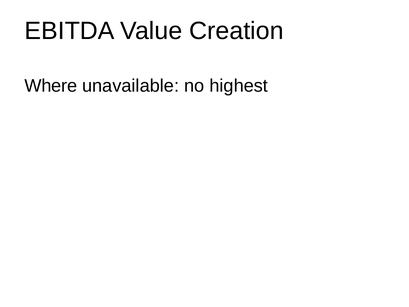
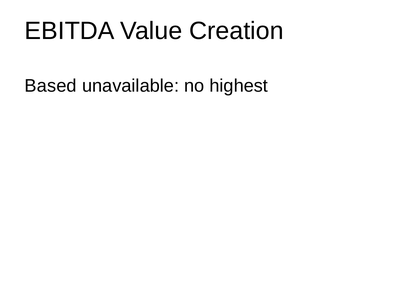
Where: Where -> Based (51, 86)
